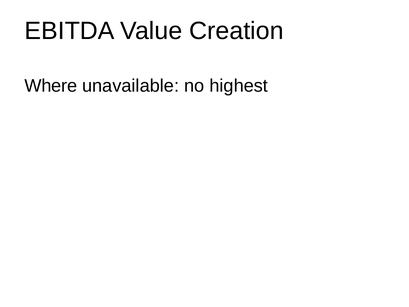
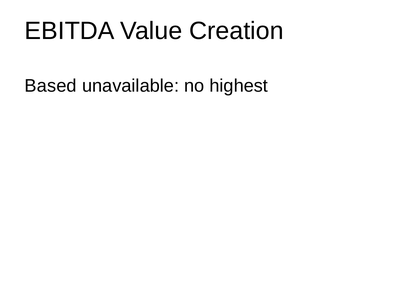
Where: Where -> Based (51, 86)
